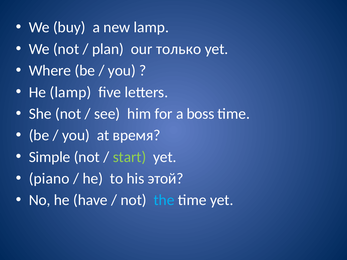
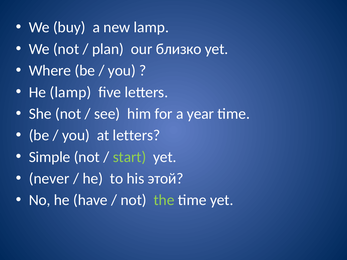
только: только -> близко (179, 49)
boss: boss -> year (200, 114)
at время: время -> letters (137, 135)
piano: piano -> never (49, 179)
the colour: light blue -> light green (164, 200)
